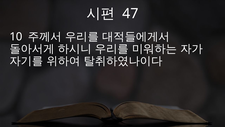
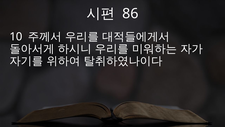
47: 47 -> 86 (130, 14)
